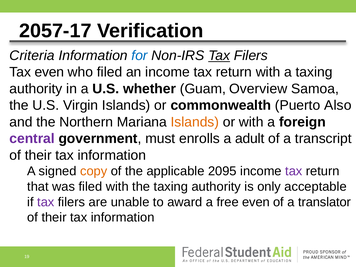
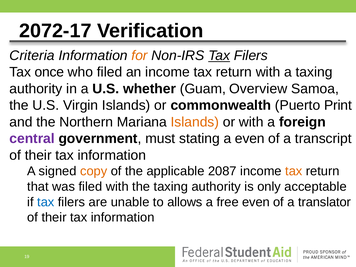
2057-17: 2057-17 -> 2072-17 (55, 31)
for colour: blue -> orange (140, 56)
Tax even: even -> once (49, 72)
Also: Also -> Print (338, 105)
enrolls: enrolls -> stating (199, 139)
a adult: adult -> even (250, 139)
2095: 2095 -> 2087 (222, 171)
tax colour: purple -> orange (294, 171)
tax colour: purple -> blue (46, 202)
award: award -> allows (185, 202)
